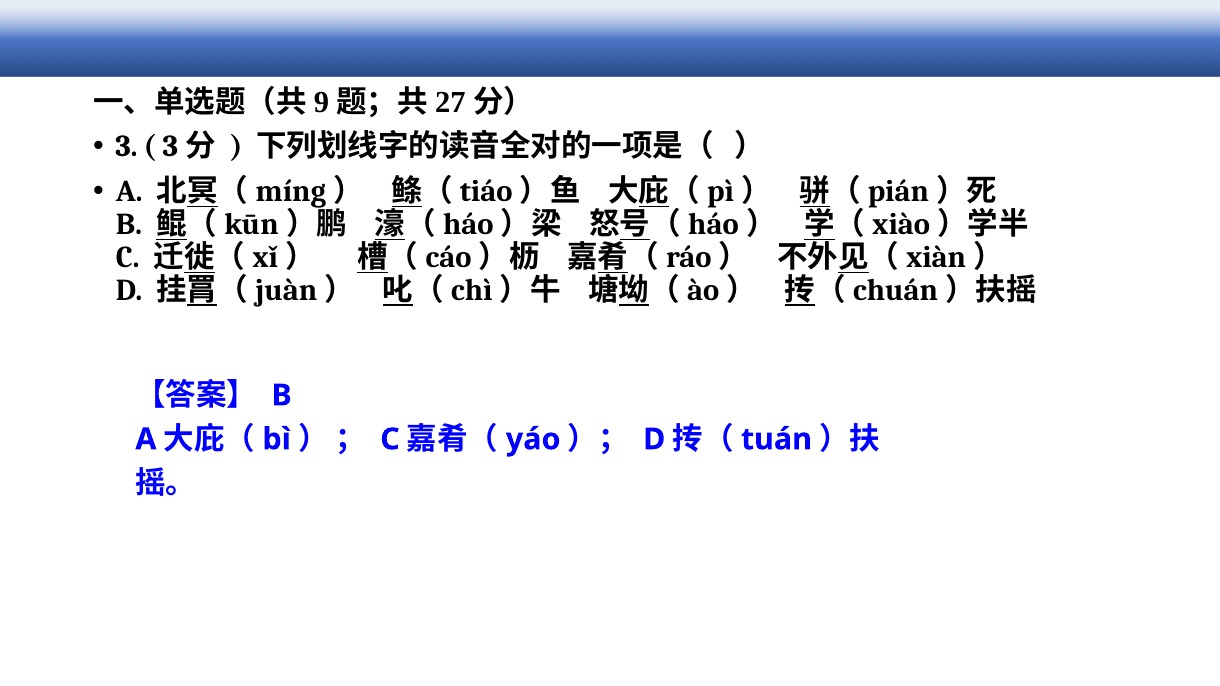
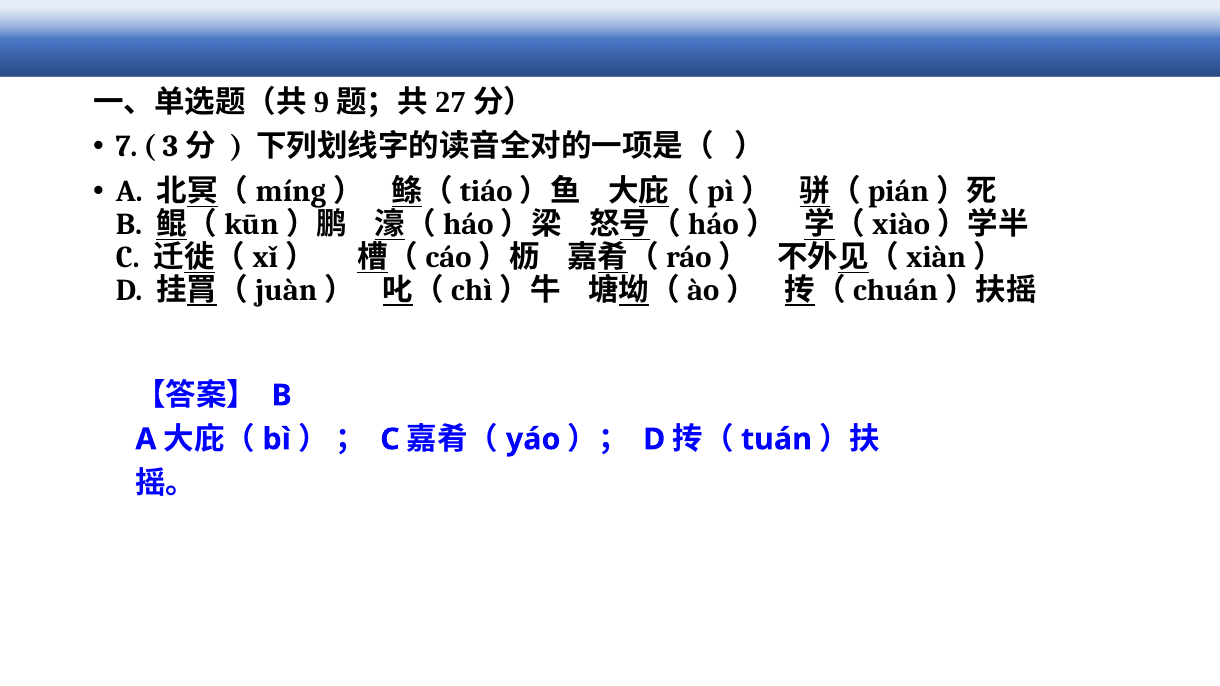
3: 3 -> 7 (126, 146)
